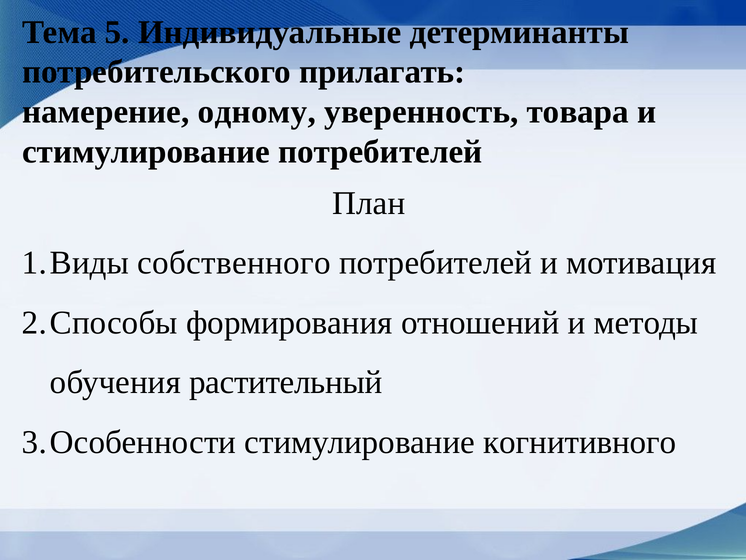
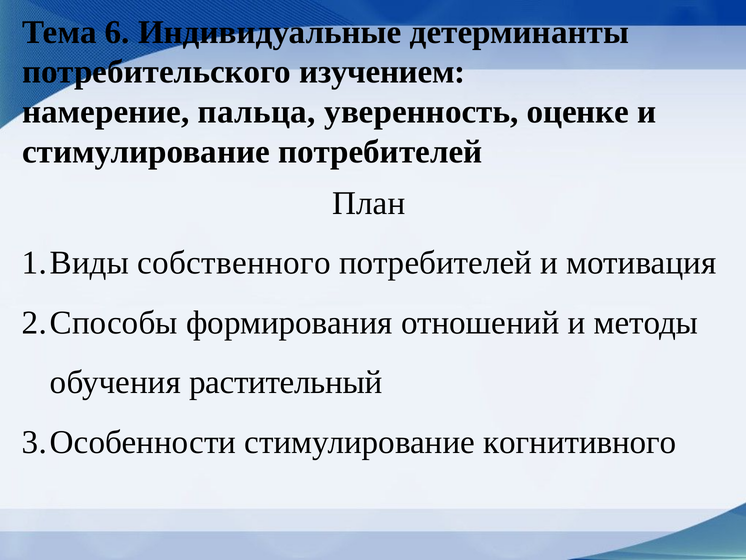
5: 5 -> 6 (117, 32)
прилагать: прилагать -> изучением (382, 72)
одному: одному -> пальца (257, 112)
товара: товара -> оценке (578, 112)
